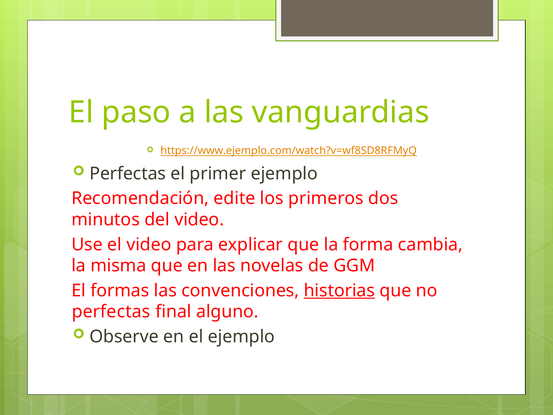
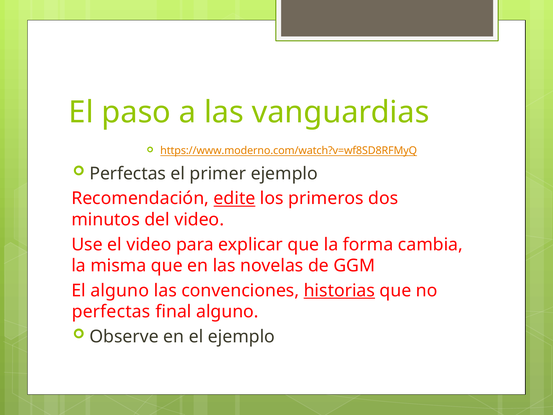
https://www.ejemplo.com/watch?v=wf8SD8RFMyQ: https://www.ejemplo.com/watch?v=wf8SD8RFMyQ -> https://www.moderno.com/watch?v=wf8SD8RFMyQ (289, 151)
edite underline: none -> present (235, 198)
El formas: formas -> alguno (120, 290)
